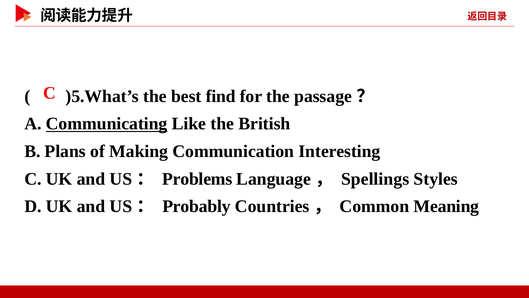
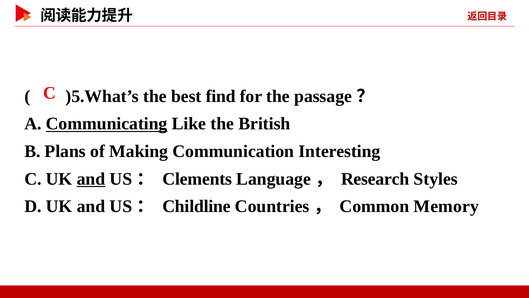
and underline: none -> present (91, 179)
Problems: Problems -> Clements (197, 179)
Spellings: Spellings -> Research (375, 179)
Probably: Probably -> Childline (197, 206)
Meaning: Meaning -> Memory (446, 206)
